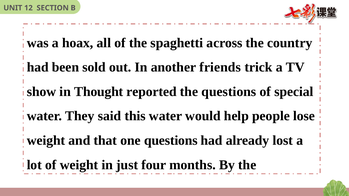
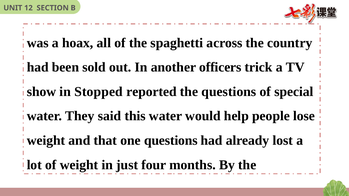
friends: friends -> officers (220, 67)
Thought: Thought -> Stopped (99, 92)
